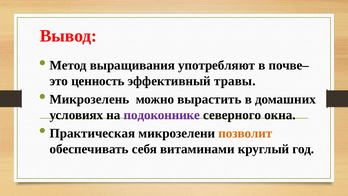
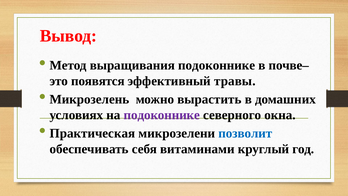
выращивания употребляют: употребляют -> подоконнике (217, 65)
ценность: ценность -> появятся (98, 81)
позволит colour: orange -> blue (245, 133)
